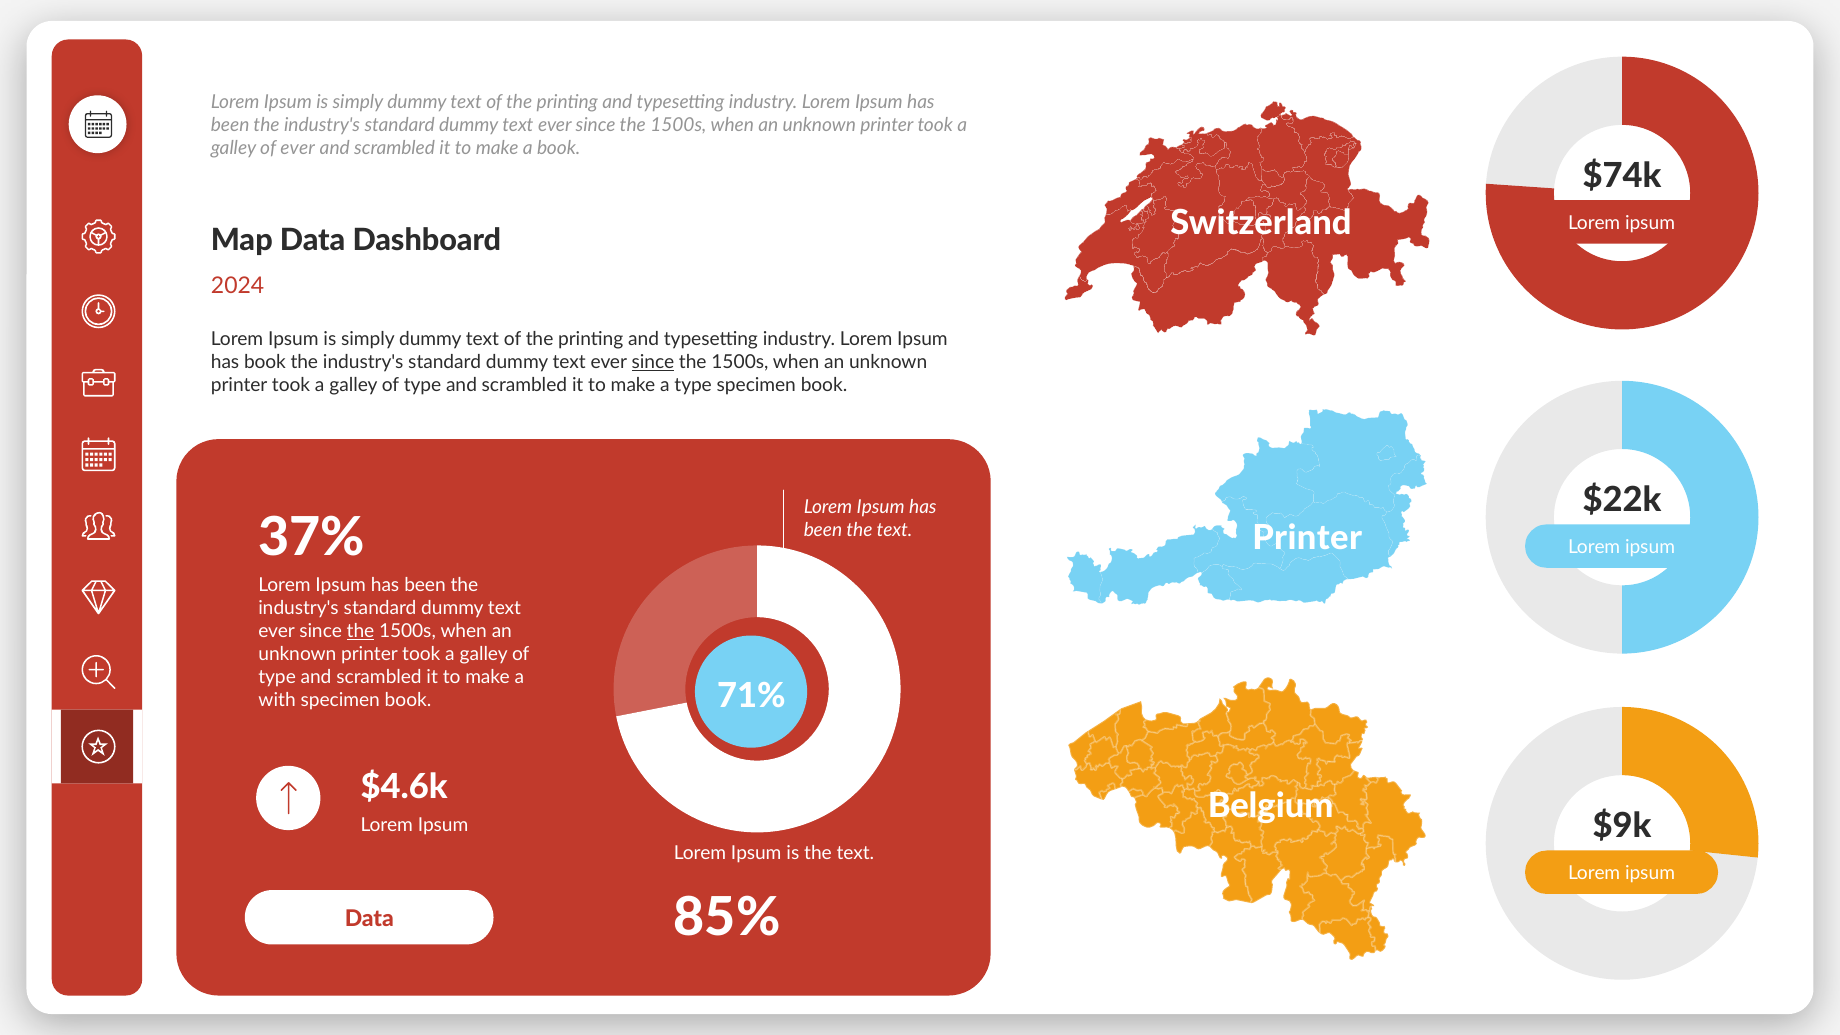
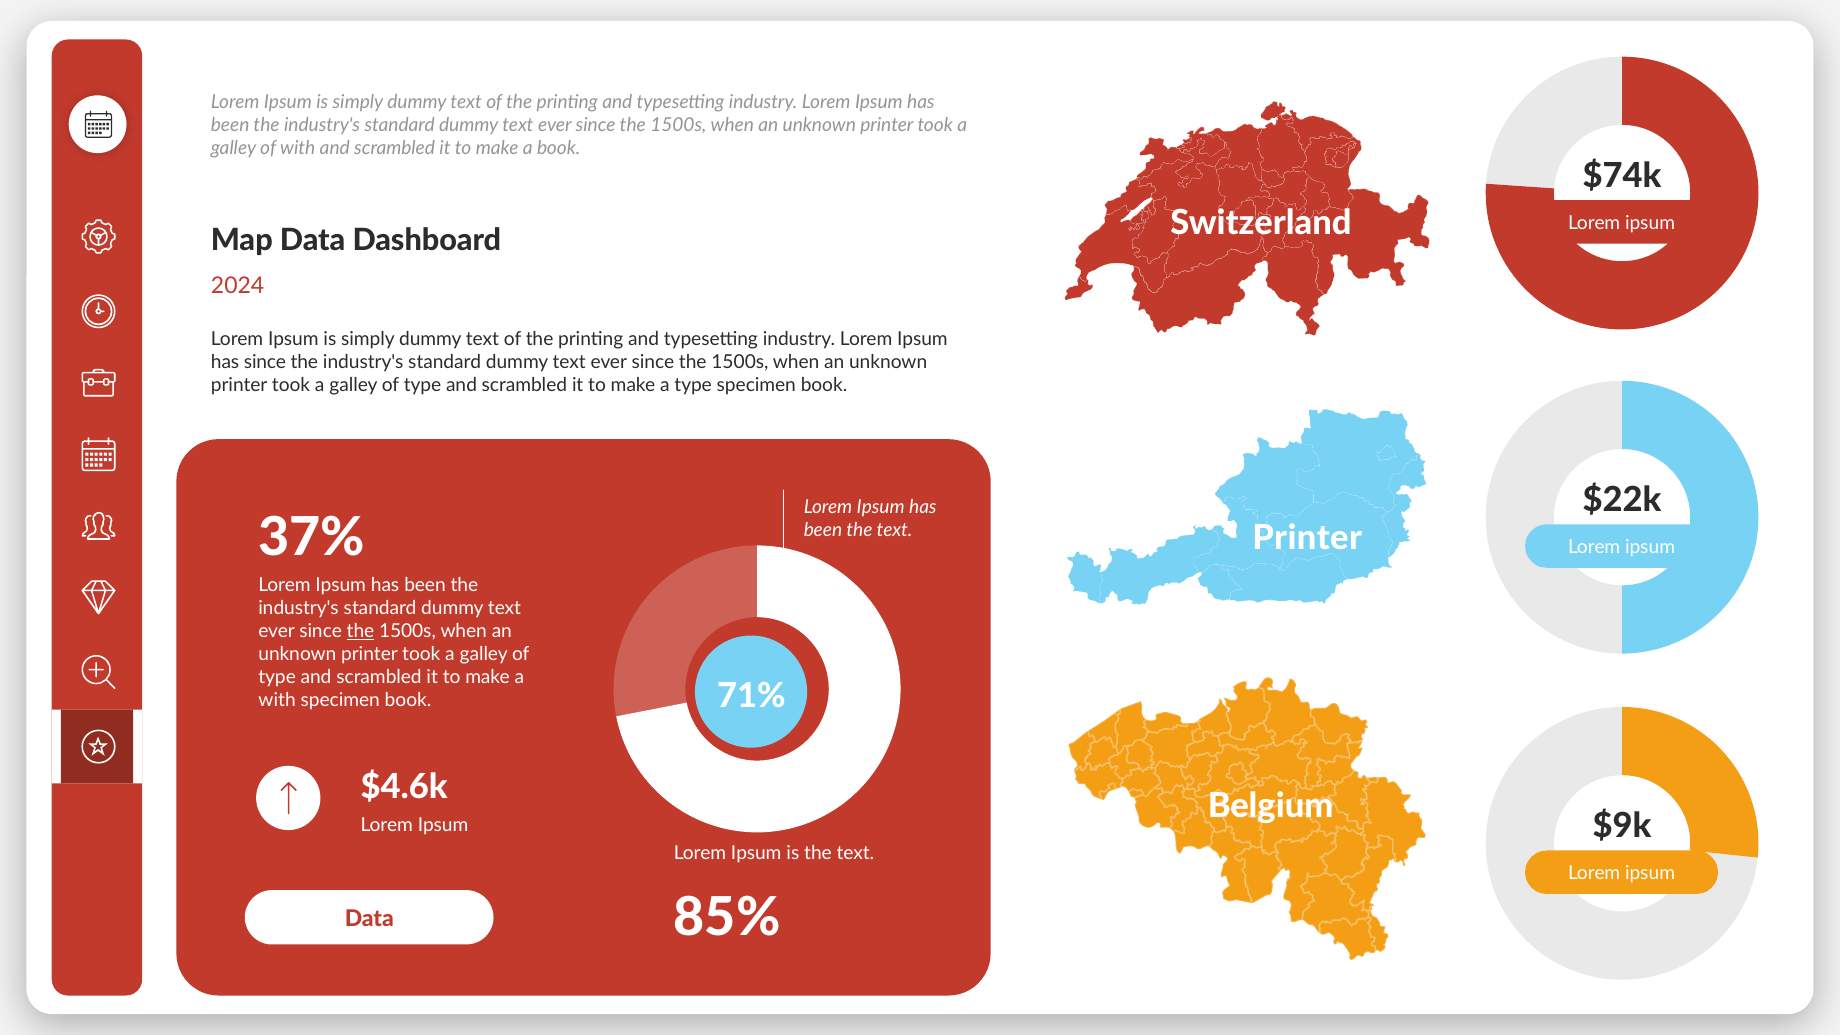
of ever: ever -> with (298, 149)
has book: book -> since (265, 363)
since underline: present -> none (653, 363)
